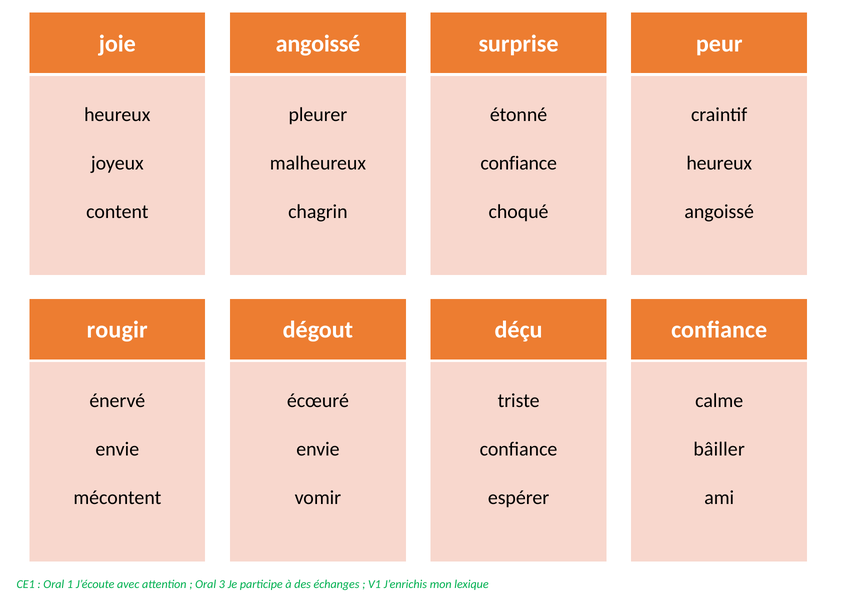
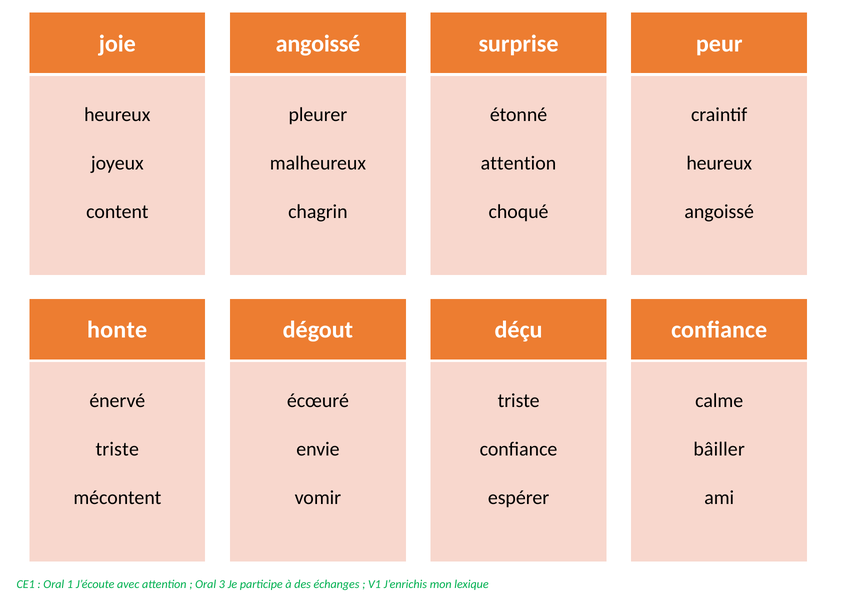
confiance: confiance -> attention (519, 163)
rougir: rougir -> honte (117, 330)
envie: envie -> triste (117, 449)
